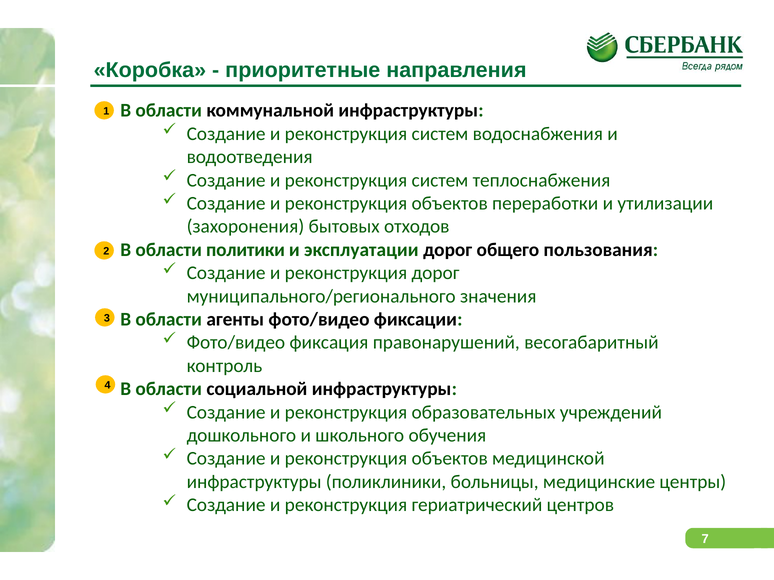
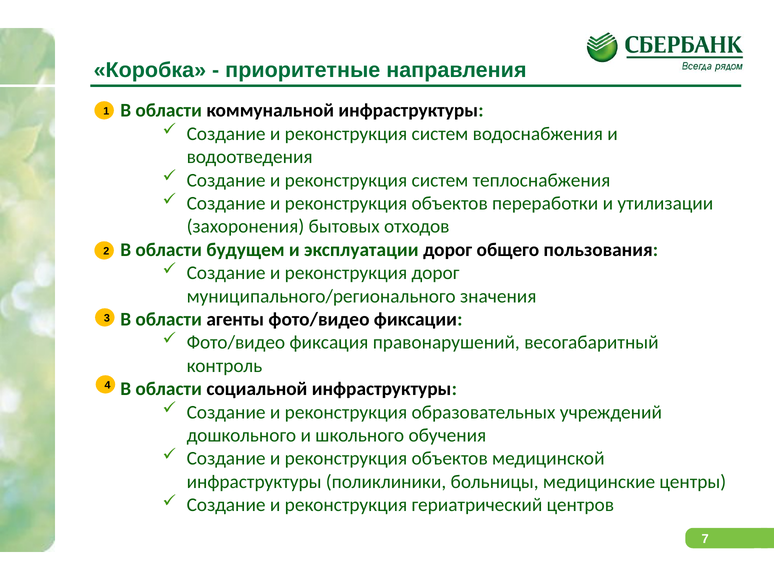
политики: политики -> будущем (245, 250)
